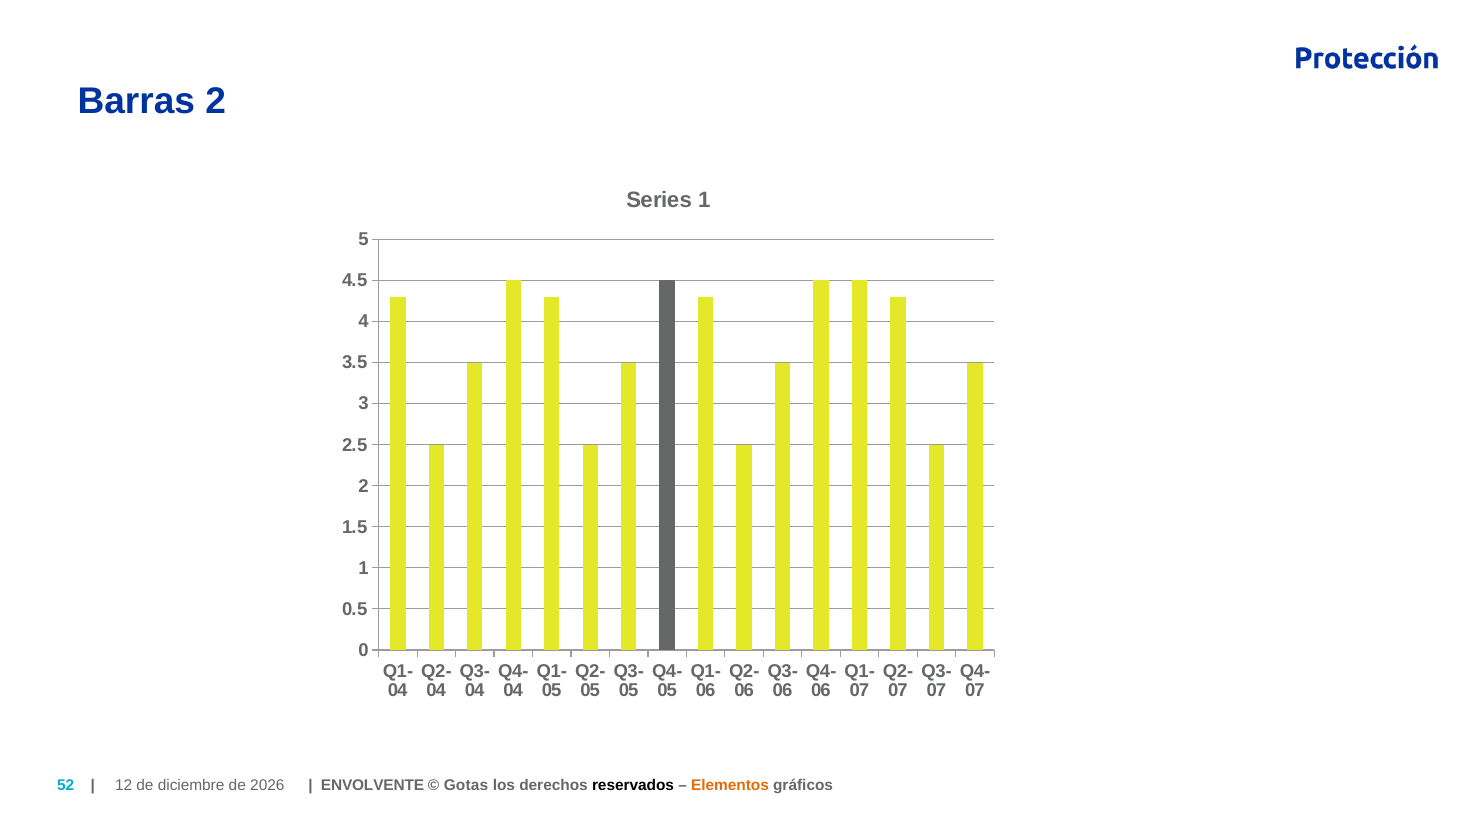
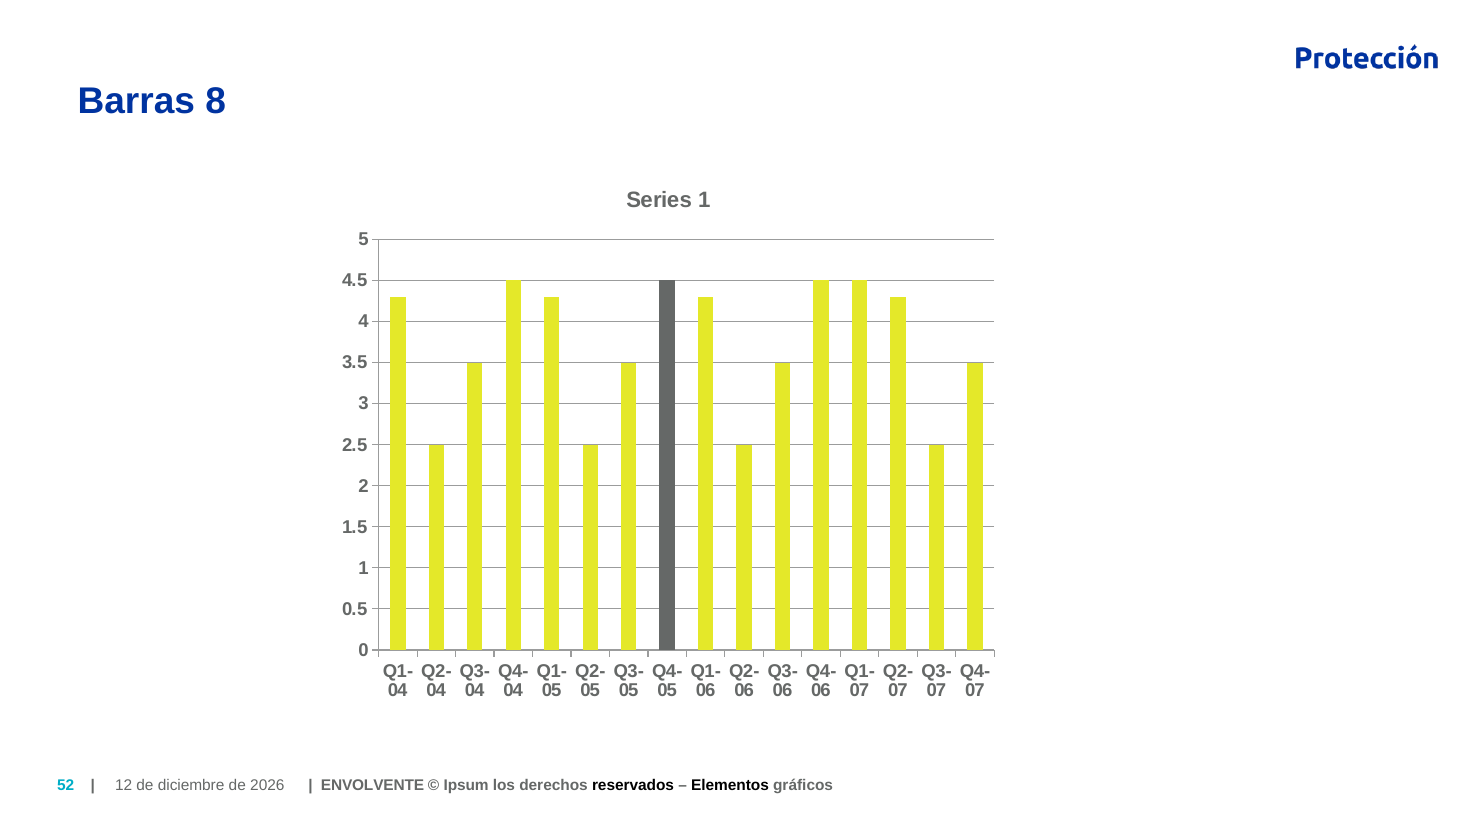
Barras 2: 2 -> 8 (216, 101)
Gotas: Gotas -> Ipsum (466, 785)
Elementos colour: orange -> black (730, 785)
